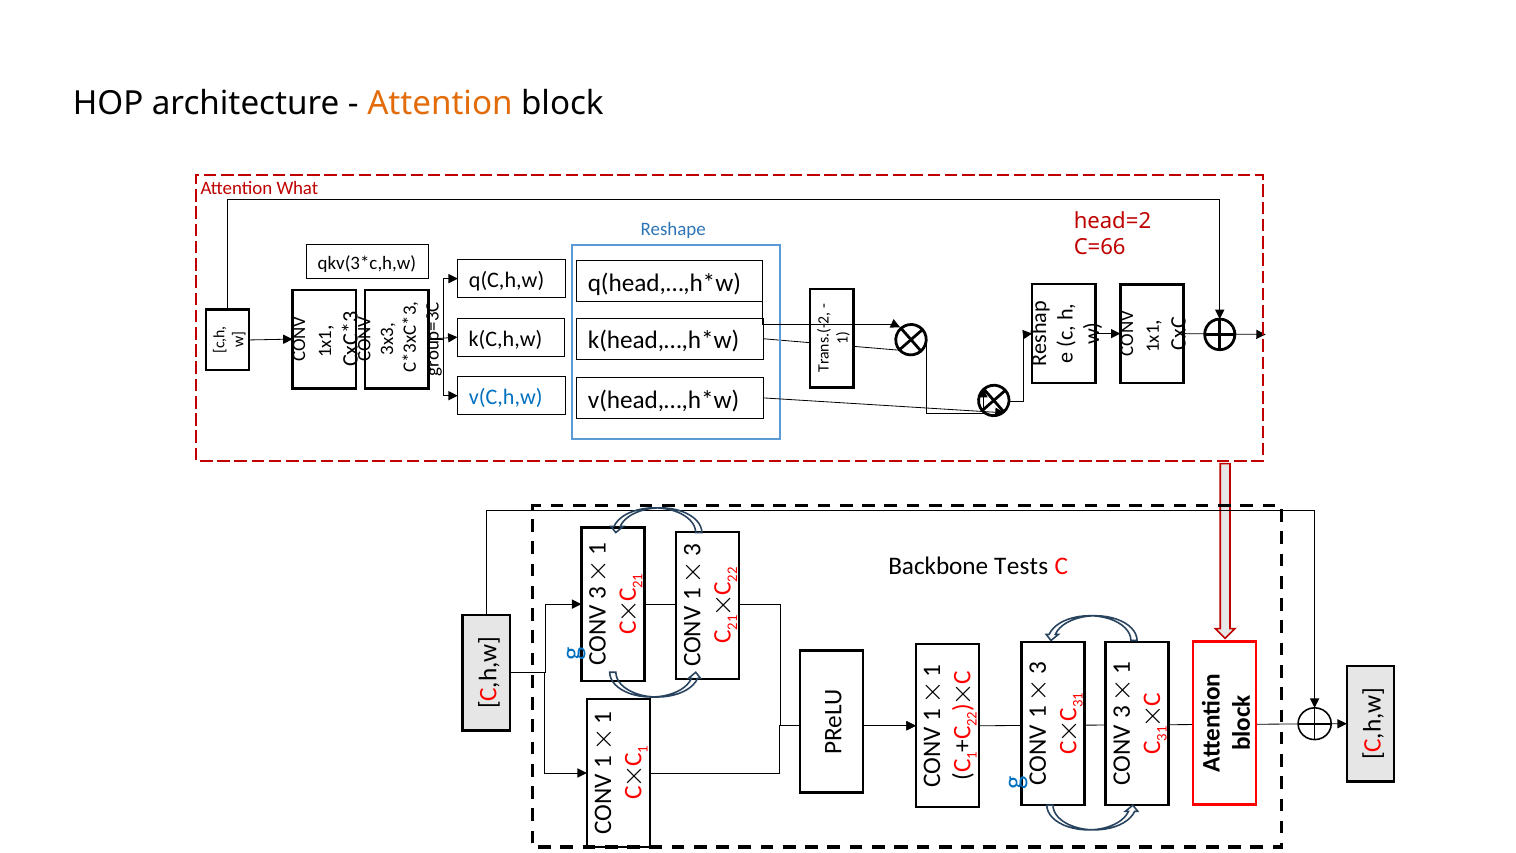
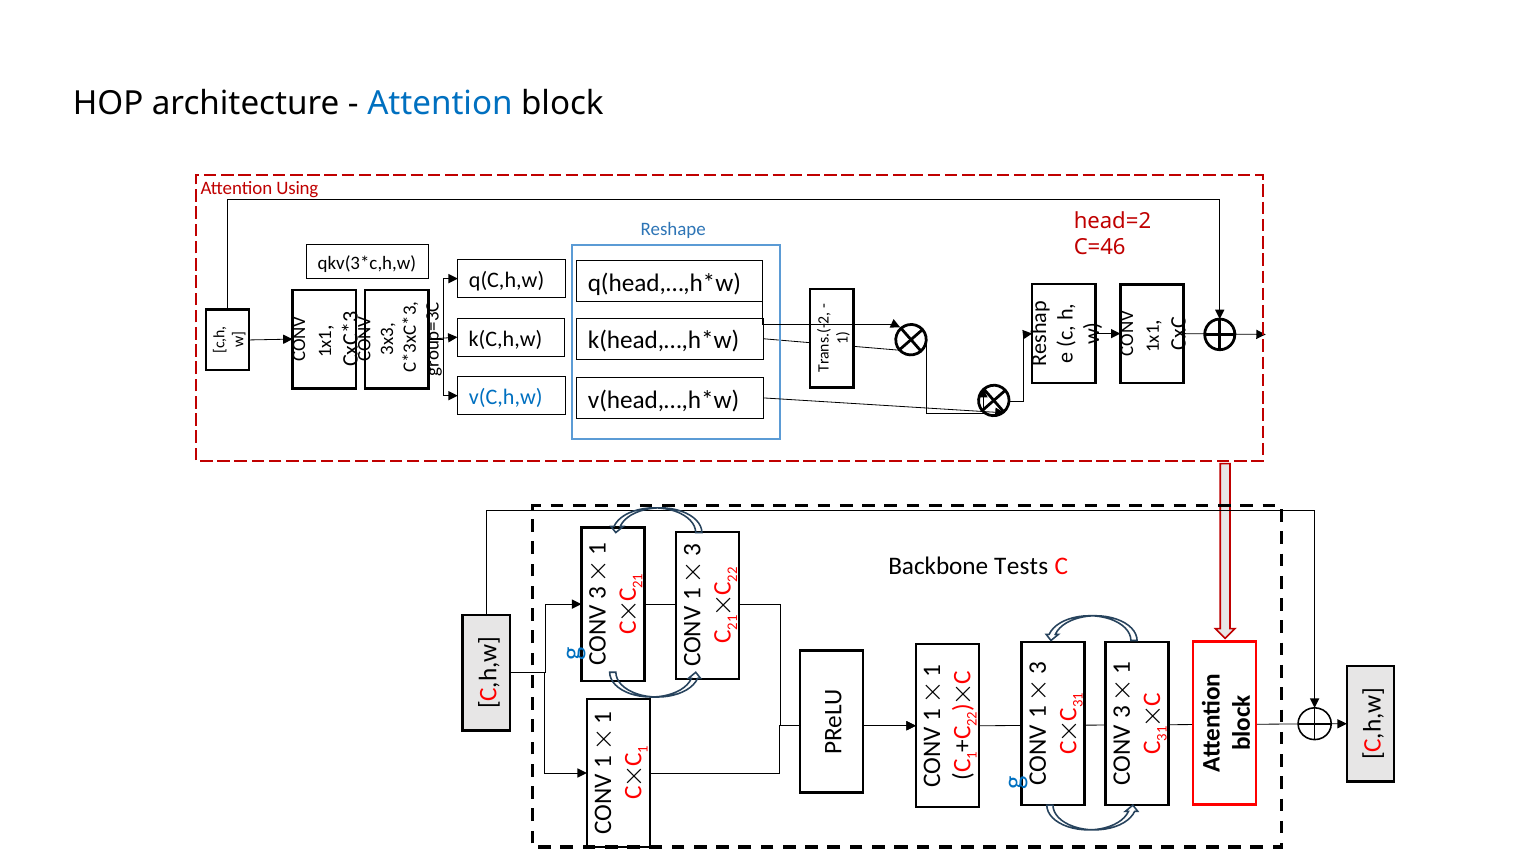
Attention colour: orange -> blue (440, 103)
What: What -> Using (297, 189)
C=66: C=66 -> C=46 (1100, 247)
